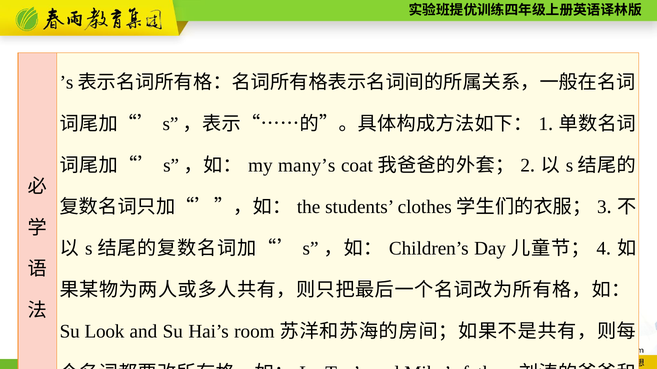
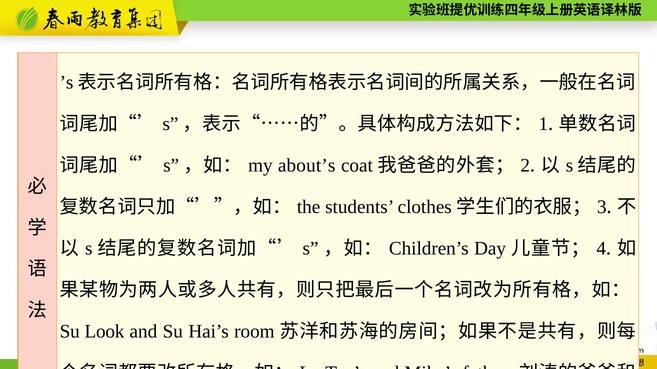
many’s: many’s -> about’s (307, 166)
